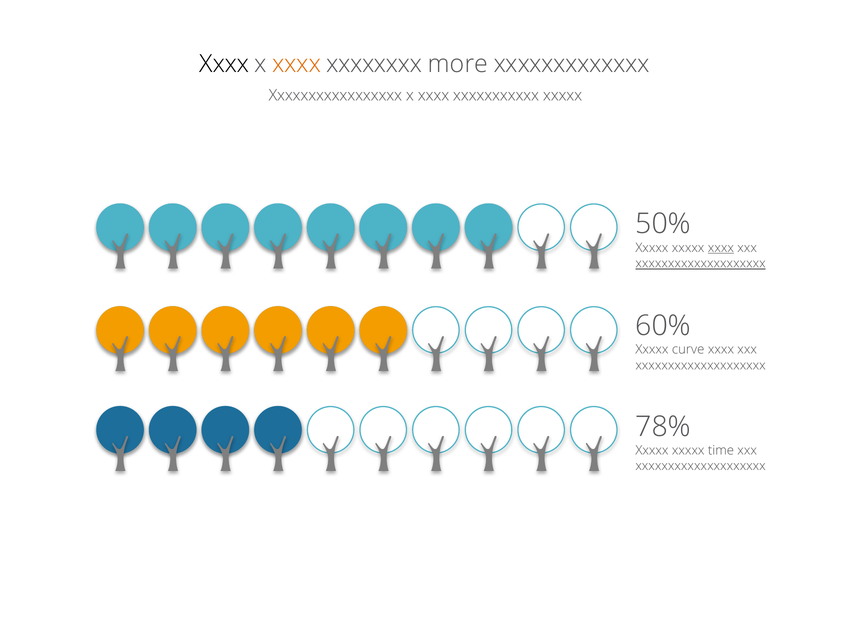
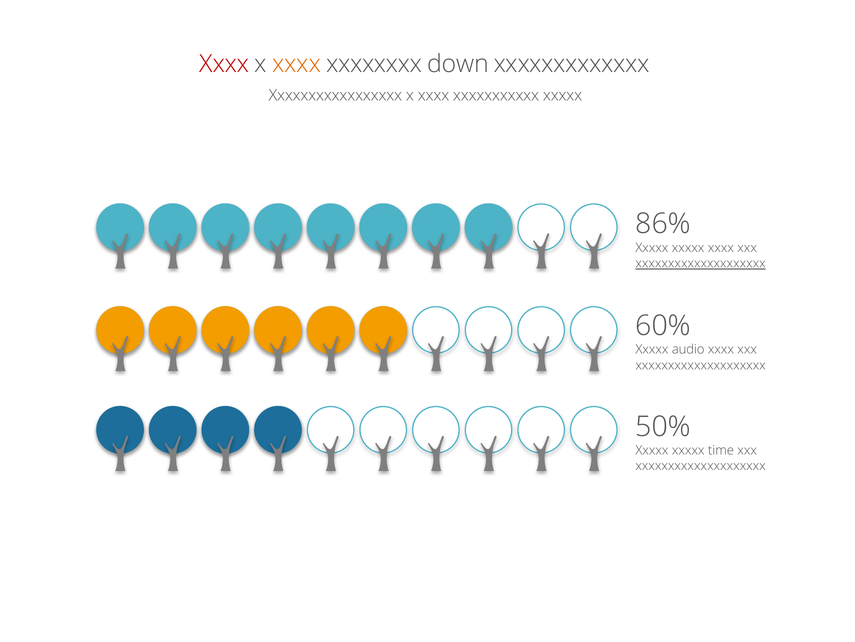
Xxxx colour: black -> red (224, 64)
more: more -> down (458, 64)
50%: 50% -> 86% (663, 224)
xxxx underline: present -> none (721, 247)
curve: curve -> audio (688, 349)
78%: 78% -> 50% (663, 426)
